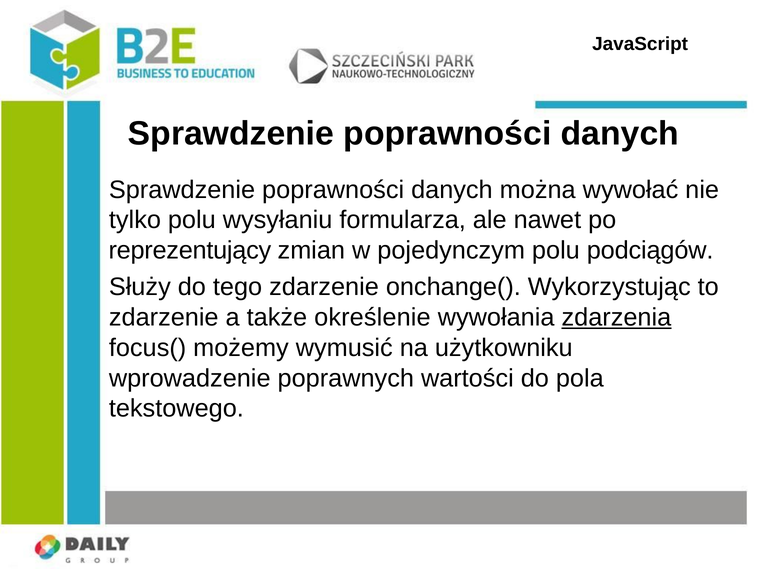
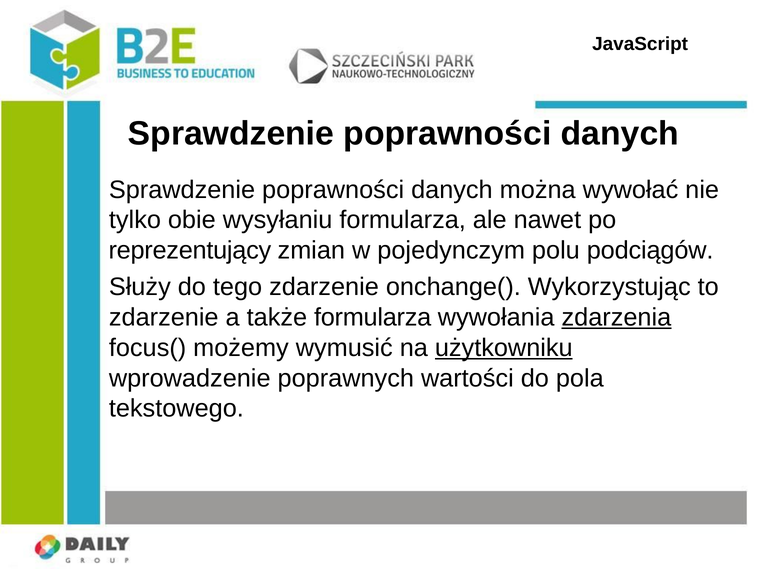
tylko polu: polu -> obie (192, 220)
także określenie: określenie -> formularza (373, 318)
użytkowniku underline: none -> present (504, 348)
